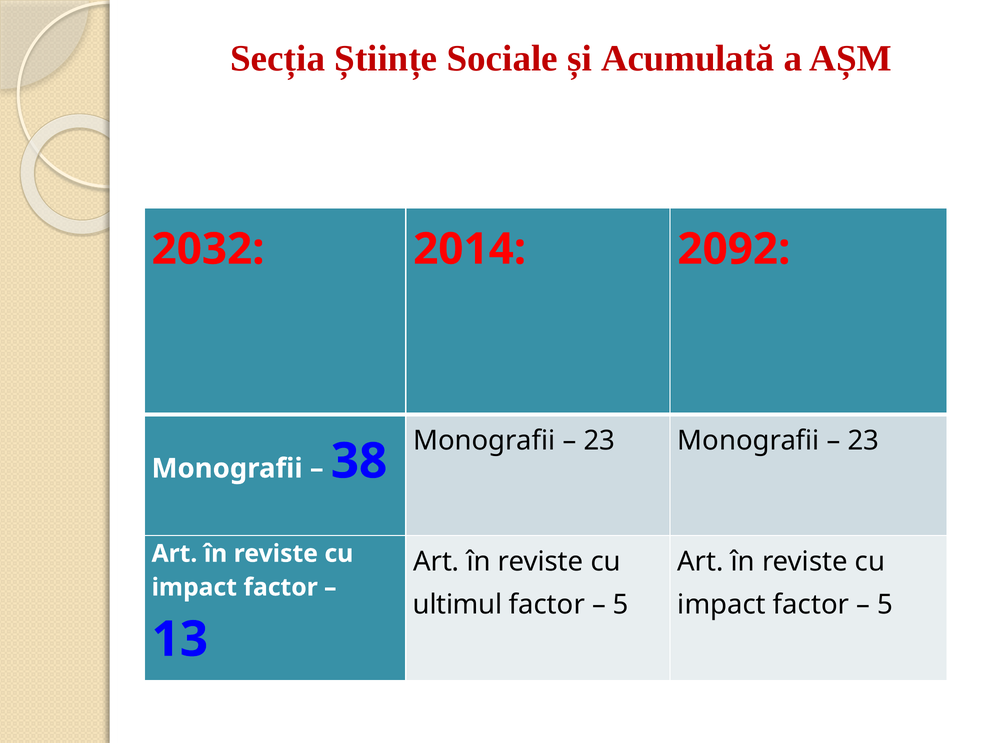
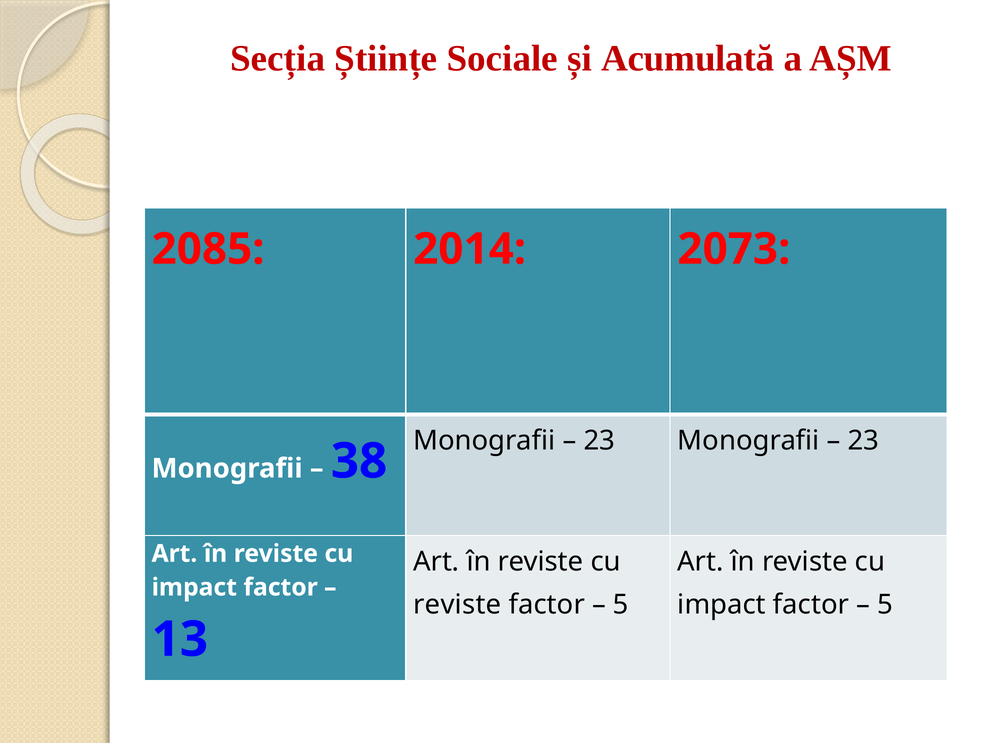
2032: 2032 -> 2085 (208, 249)
2092: 2092 -> 2073 (734, 249)
ultimul: ultimul -> reviste (457, 604)
